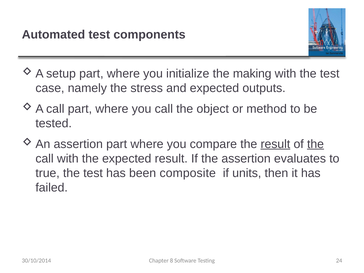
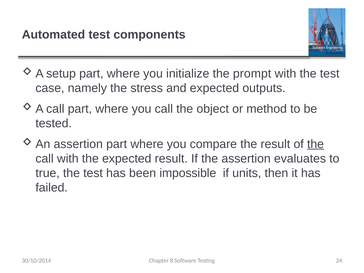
making: making -> prompt (252, 74)
result underline: present -> none (275, 144)
composite: composite -> impossible (188, 173)
